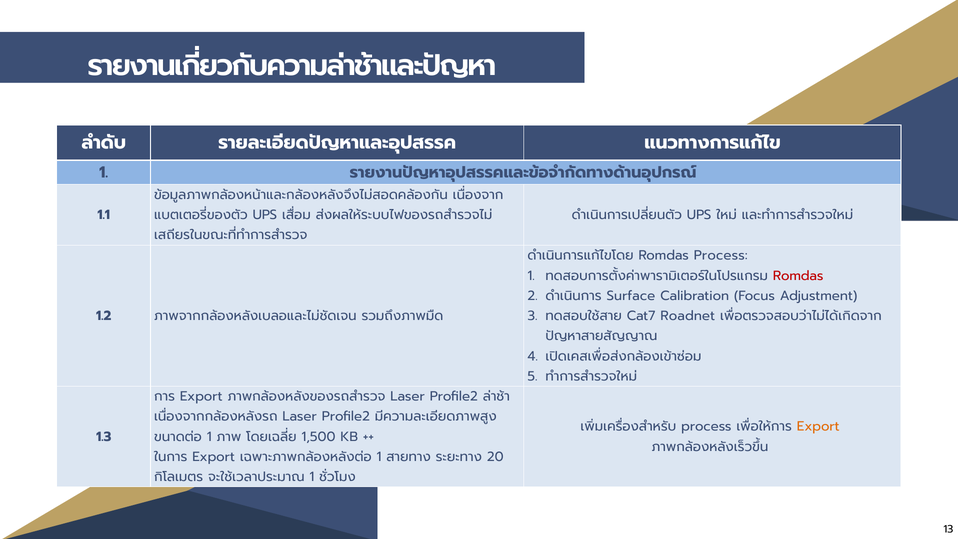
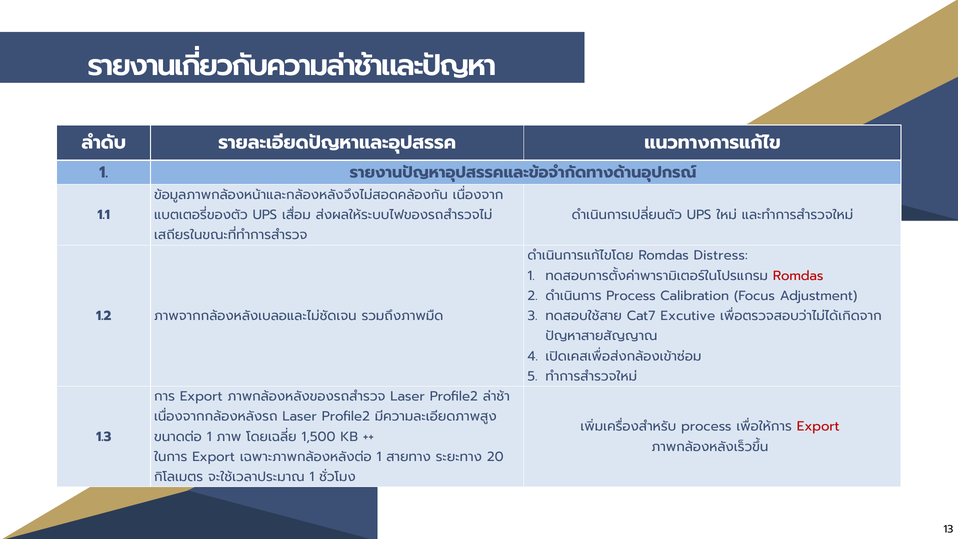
Romdas Process: Process -> Distress (721, 255)
Surface: Surface -> Process (631, 296)
Roadnet: Roadnet -> Excutive (688, 316)
Export colour: orange -> red (818, 426)
